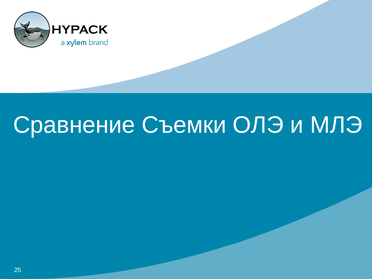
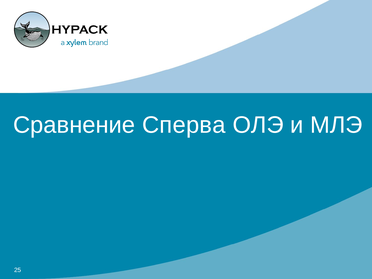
Съемки: Съемки -> Сперва (184, 125)
